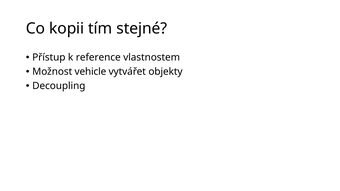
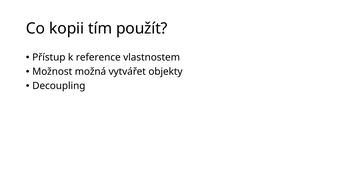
stejné: stejné -> použít (142, 29)
vehicle: vehicle -> možná (90, 72)
